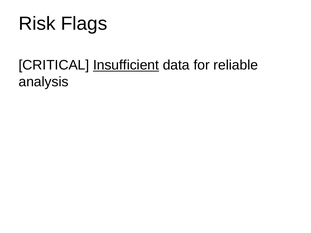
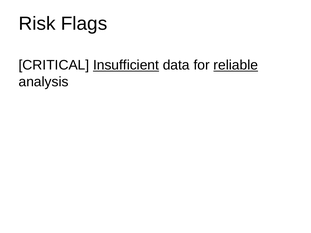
reliable underline: none -> present (236, 65)
